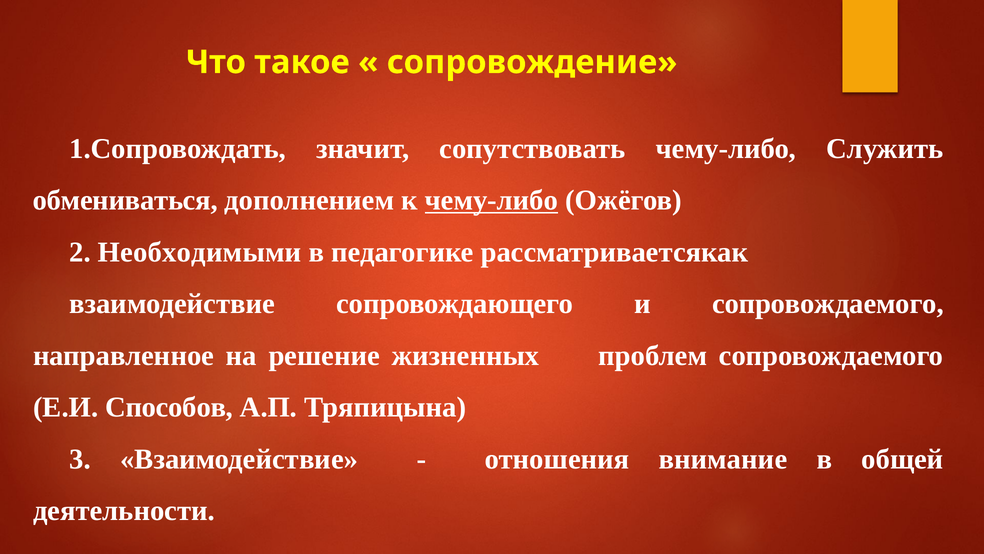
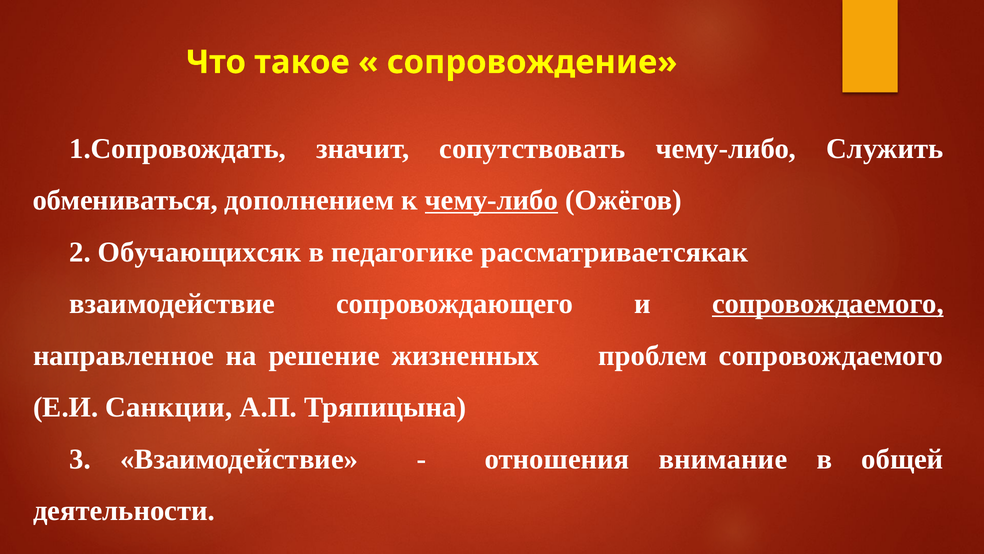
Необходимыми: Необходимыми -> Обучающихсяк (200, 252)
сопровождаемого underline: none -> present (828, 304)
Способов: Способов -> Санкции (169, 407)
